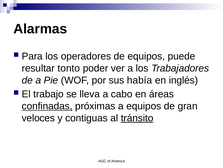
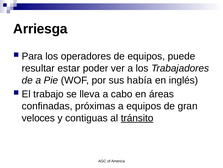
Alarmas: Alarmas -> Arriesga (40, 29)
tonto: tonto -> estar (69, 68)
confinadas underline: present -> none (47, 106)
